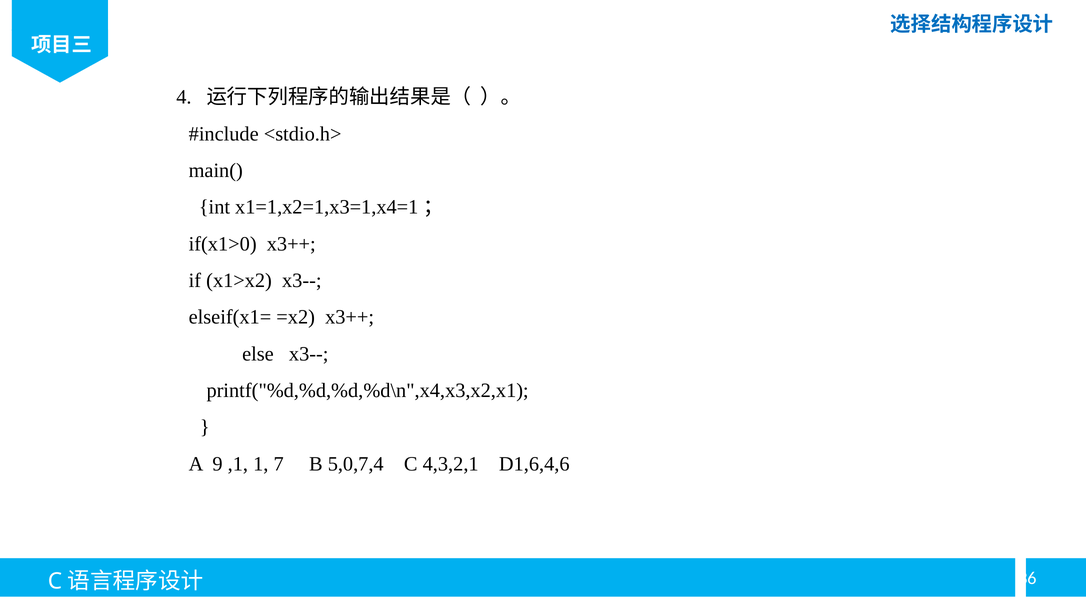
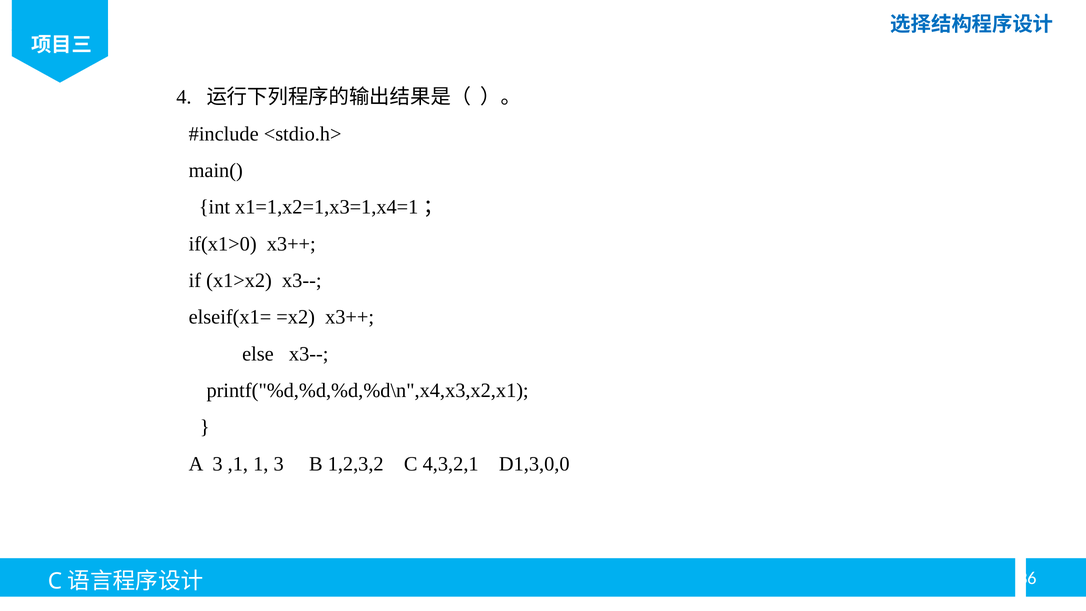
A 9: 9 -> 3 (218, 464)
1 7: 7 -> 3 (279, 464)
5,0,7,4: 5,0,7,4 -> 1,2,3,2 (356, 464)
D1,6,4,6: D1,6,4,6 -> D1,3,0,0 (534, 464)
